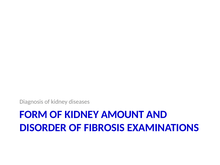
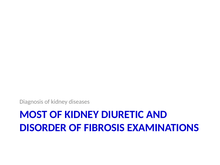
FORM: FORM -> MOST (33, 114)
AMOUNT: AMOUNT -> DIURETIC (122, 114)
